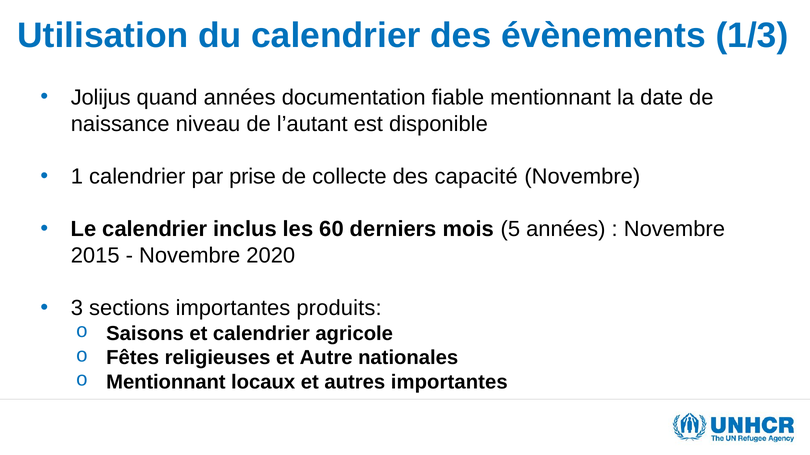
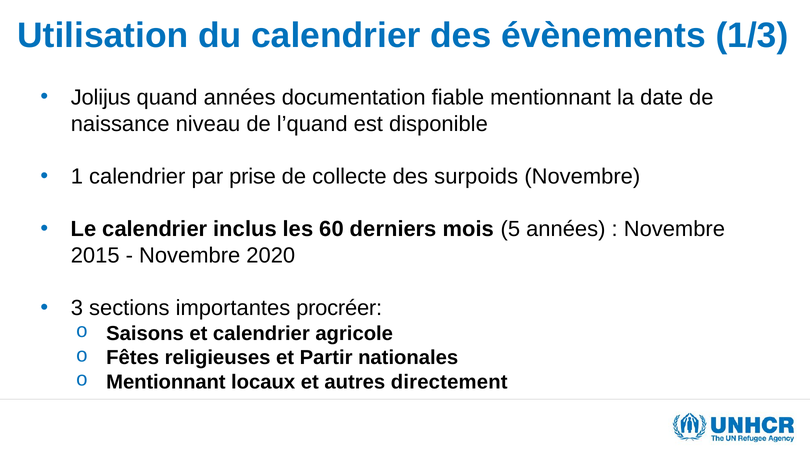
l’autant: l’autant -> l’quand (312, 124)
capacité: capacité -> surpoids (476, 177)
produits: produits -> procréer (339, 309)
Autre: Autre -> Partir (326, 358)
autres importantes: importantes -> directement (449, 382)
